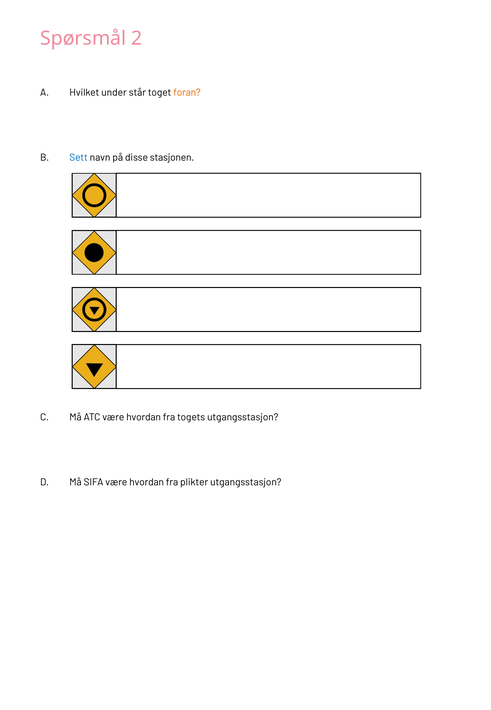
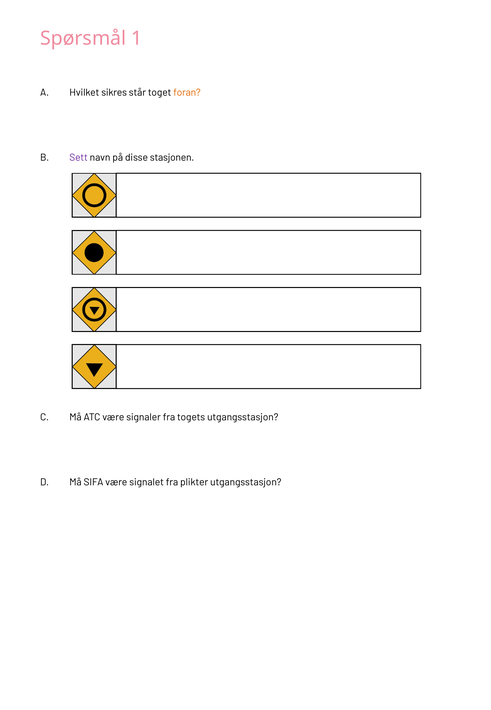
2: 2 -> 1 (137, 39)
under: under -> sikres (114, 92)
Sett colour: blue -> purple (79, 157)
ATC være hvordan: hvordan -> signaler (144, 417)
SIFA være hvordan: hvordan -> signalet (147, 482)
